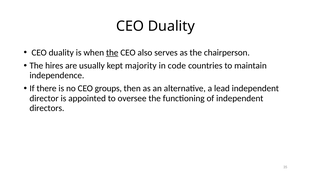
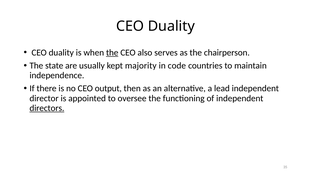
hires: hires -> state (54, 66)
groups: groups -> output (108, 88)
directors underline: none -> present (47, 108)
